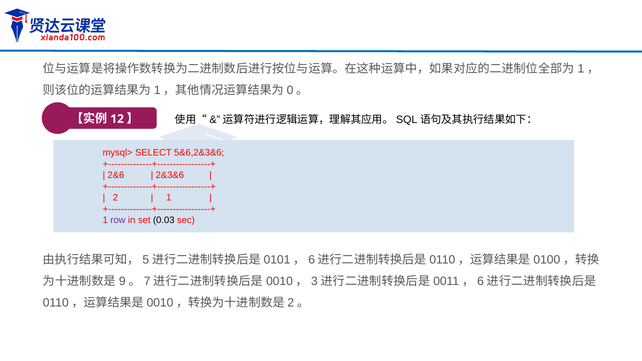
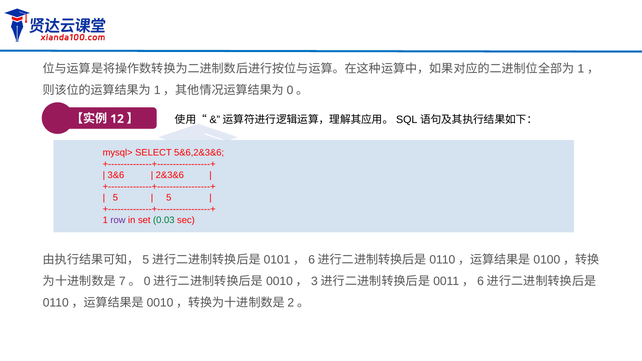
2&6: 2&6 -> 3&6 (116, 175)
2: 2 -> 5 (115, 198)
1: 1 -> 5 (169, 198)
0.03 colour: black -> green (164, 220)
9: 9 -> 7 (122, 281)
7: 7 -> 0 (147, 281)
